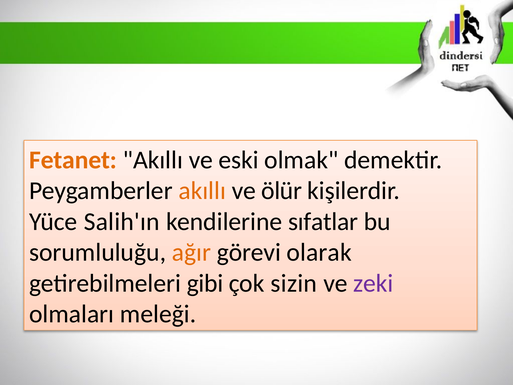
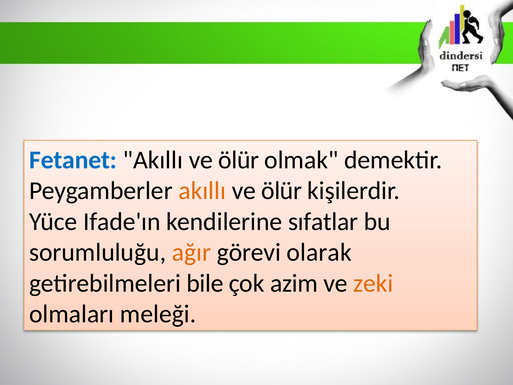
Fetanet colour: orange -> blue (73, 160)
eski: eski -> ölür (239, 160)
Salih'ın: Salih'ın -> Ifade'ın (122, 222)
gibi: gibi -> bile (205, 283)
sizin: sizin -> azim (294, 283)
zeki colour: purple -> orange (373, 283)
